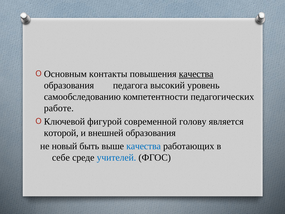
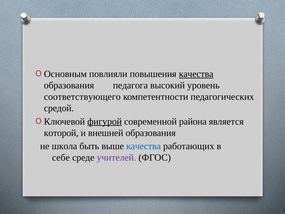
контакты: контакты -> повлияли (108, 74)
самообследованию: самообследованию -> соответствующего (82, 97)
работе: работе -> средой (59, 108)
фигурой underline: none -> present (105, 121)
голову: голову -> района (193, 121)
новый: новый -> школа (64, 146)
учителей colour: blue -> purple (116, 157)
